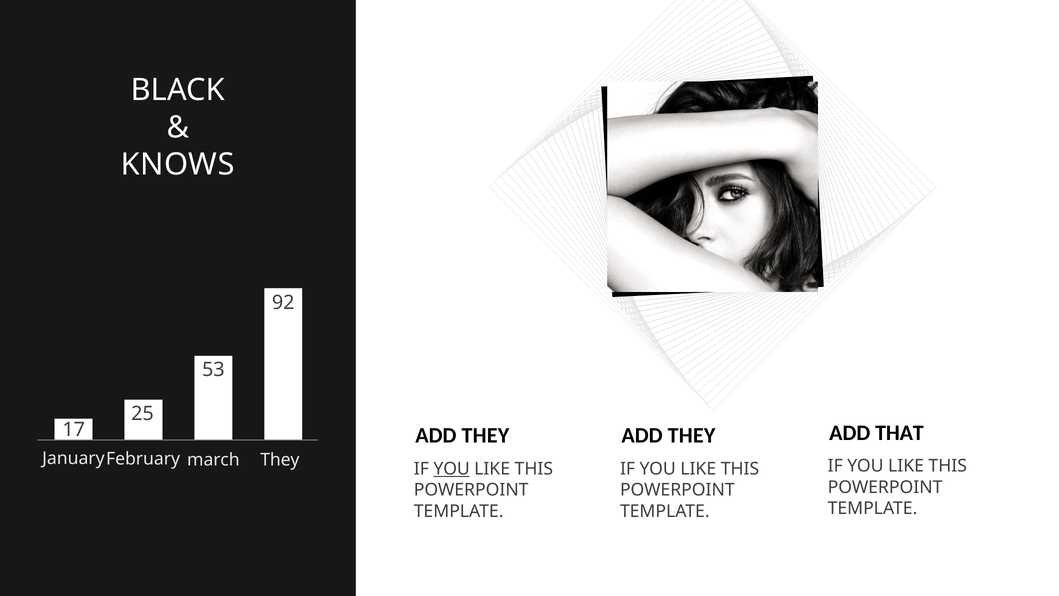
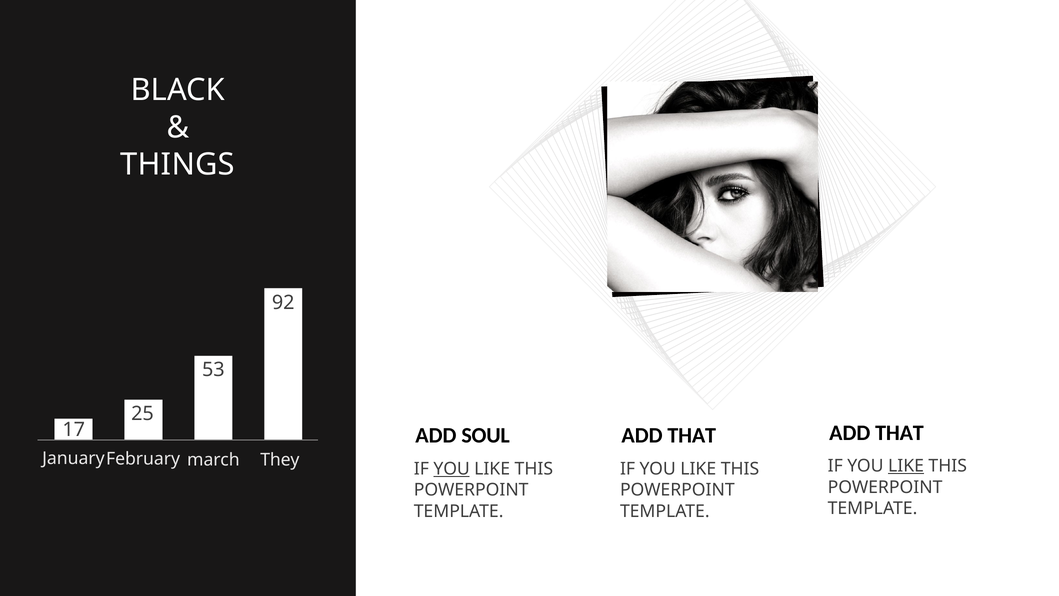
KNOWS: KNOWS -> THINGS (178, 164)
THEY: THEY -> SOUL (486, 435)
THEY: THEY -> THAT (692, 435)
LIKE underline: none -> present (906, 466)
